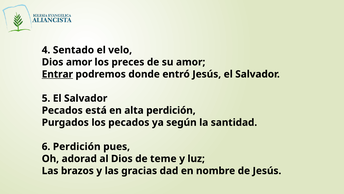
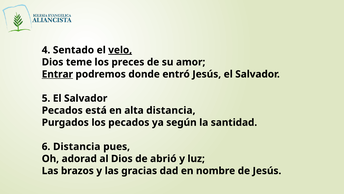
velo underline: none -> present (120, 50)
Dios amor: amor -> teme (79, 62)
alta perdición: perdición -> distancia (171, 110)
6 Perdición: Perdición -> Distancia (77, 146)
teme: teme -> abrió (163, 158)
